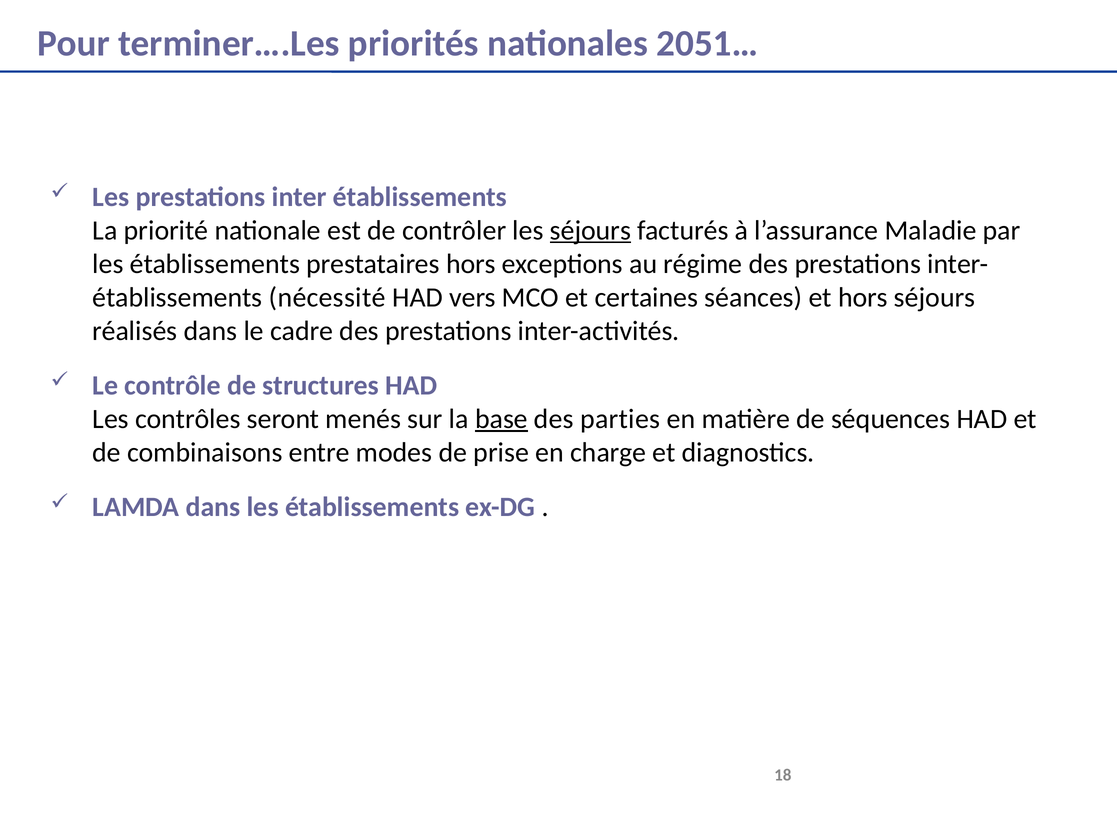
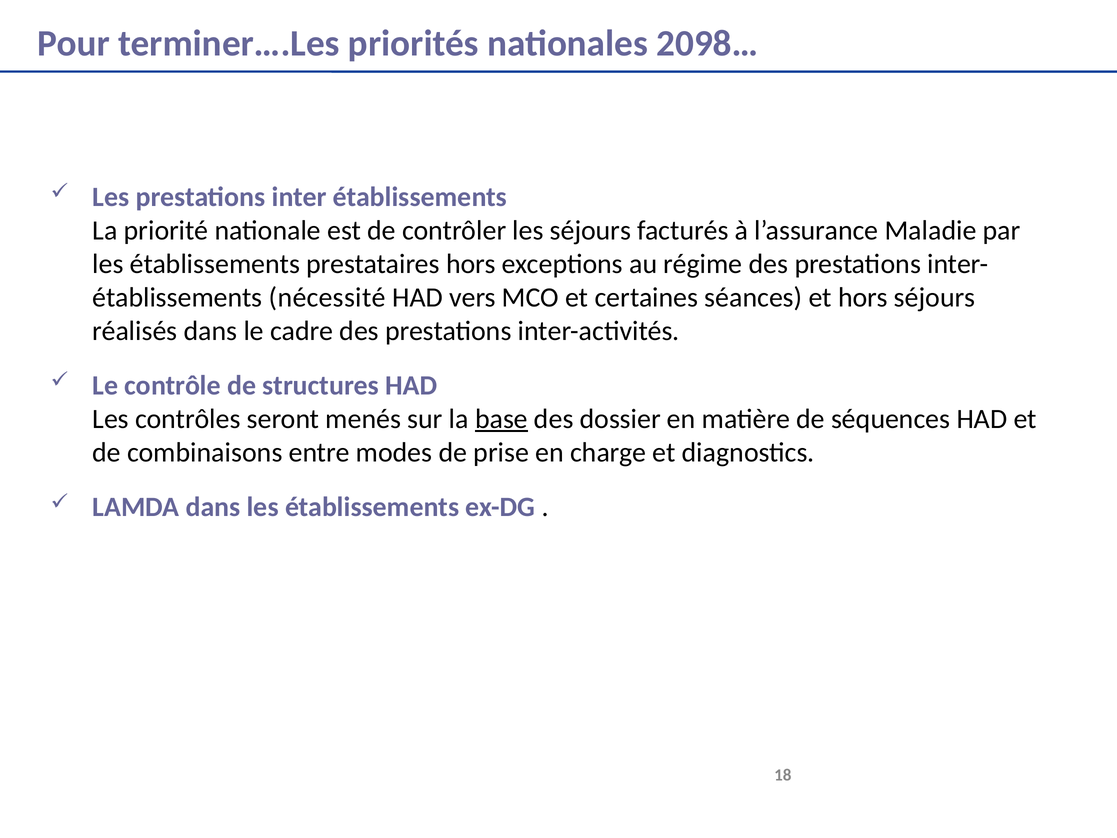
2051…: 2051… -> 2098… (707, 43)
séjours underline: present -> none (590, 230)
parties: parties -> dossier (620, 419)
